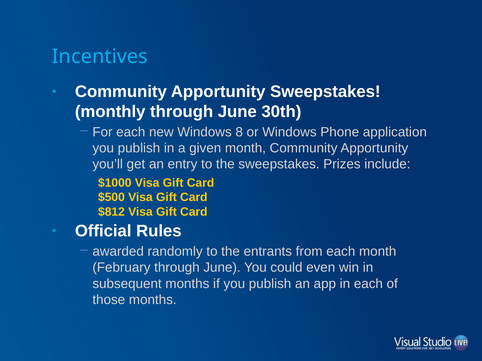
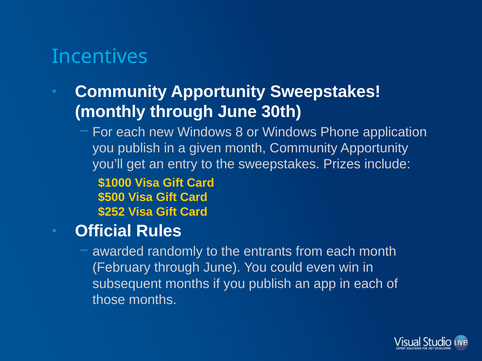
$812: $812 -> $252 (111, 212)
